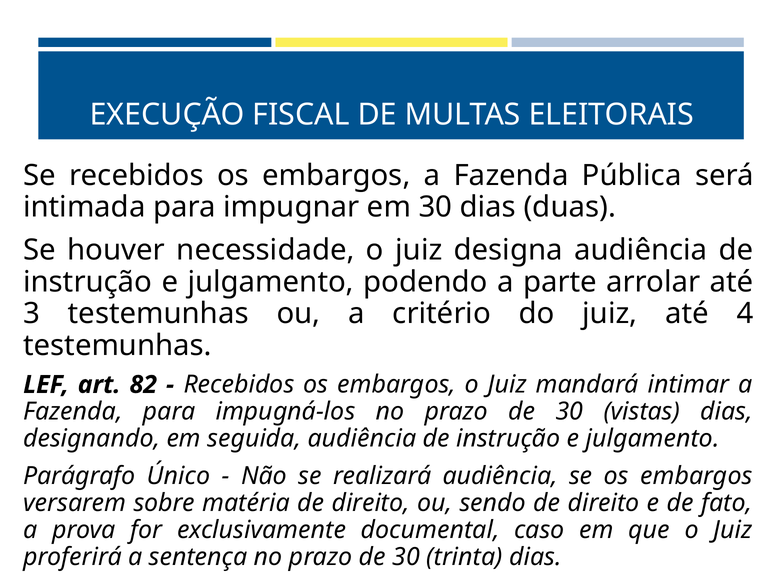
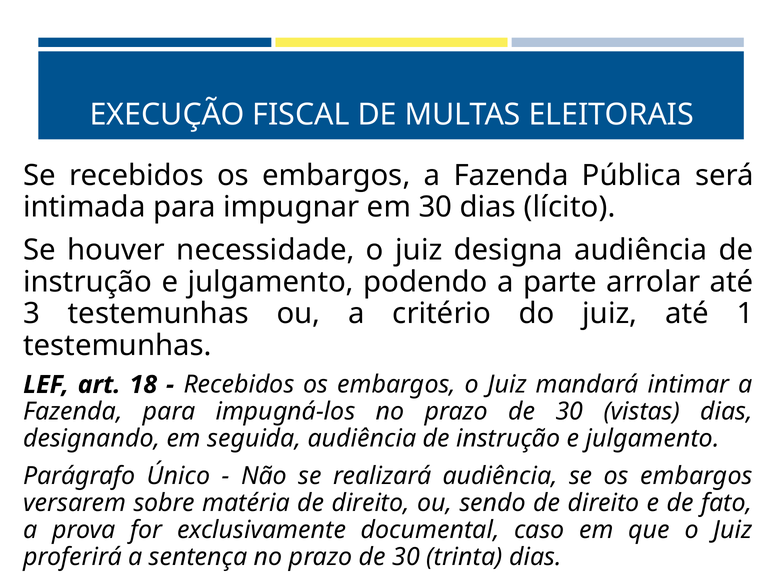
duas: duas -> lícito (570, 207)
4: 4 -> 1 (745, 314)
82: 82 -> 18 (143, 385)
